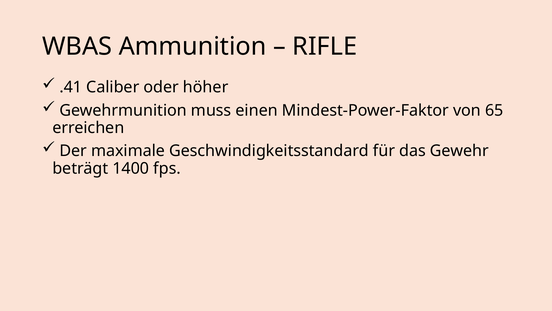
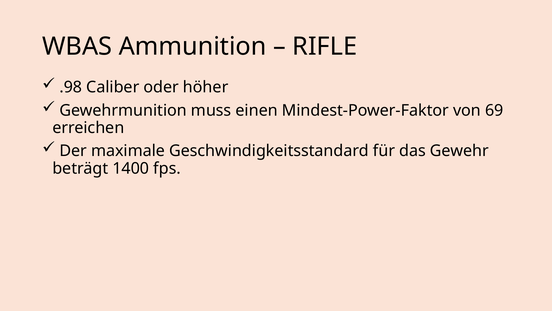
.41: .41 -> .98 (71, 87)
65: 65 -> 69 (494, 110)
